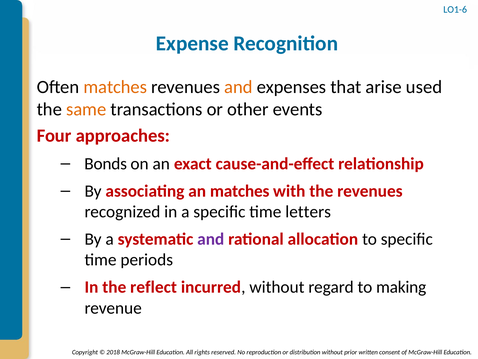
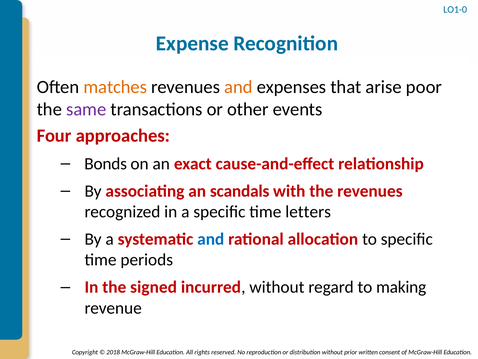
LO1-6: LO1-6 -> LO1-0 (455, 9)
used: used -> poor (424, 87)
same colour: orange -> purple (86, 109)
an matches: matches -> scandals (240, 191)
and colour: purple -> blue (211, 239)
reflect: reflect -> signed (154, 287)
